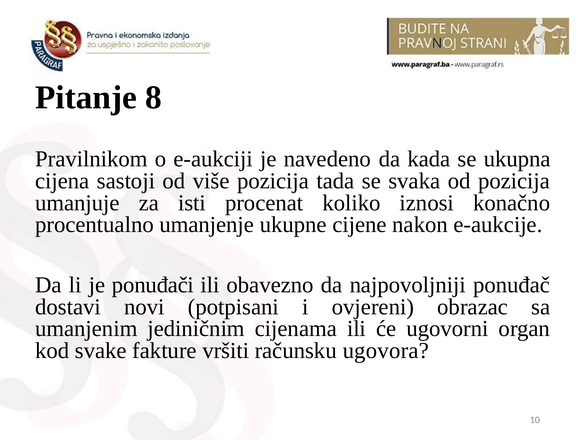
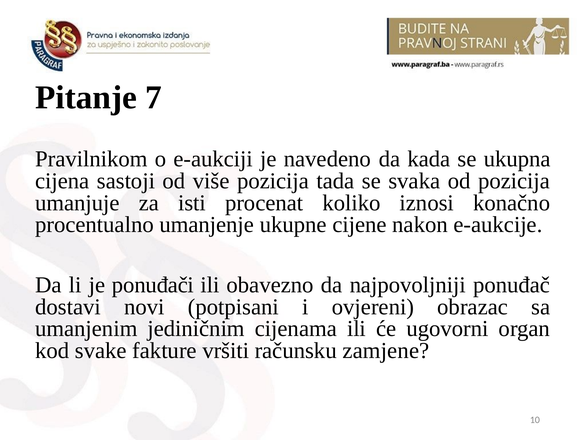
8: 8 -> 7 (154, 97)
ugovora: ugovora -> zamjene (386, 350)
